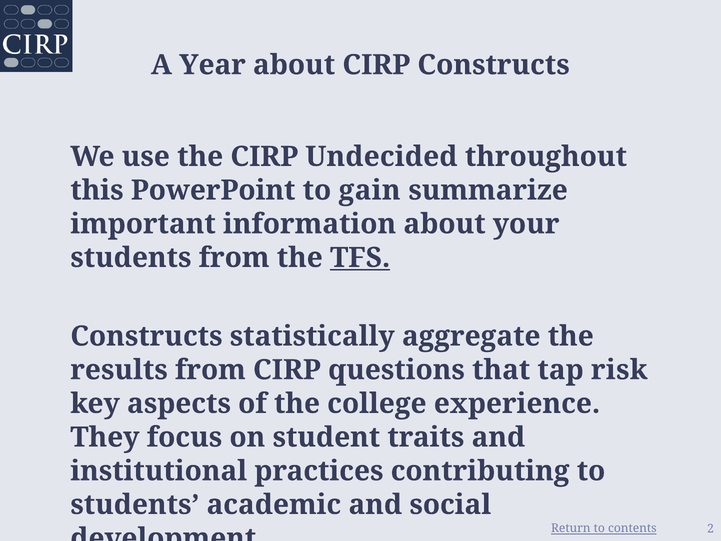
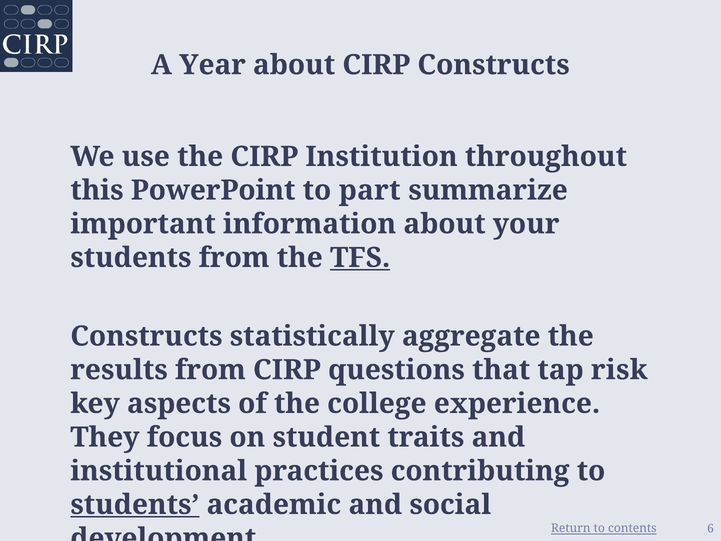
Undecided: Undecided -> Institution (382, 157)
gain: gain -> part (370, 190)
students underline: none -> present (135, 504)
2: 2 -> 6 (711, 529)
